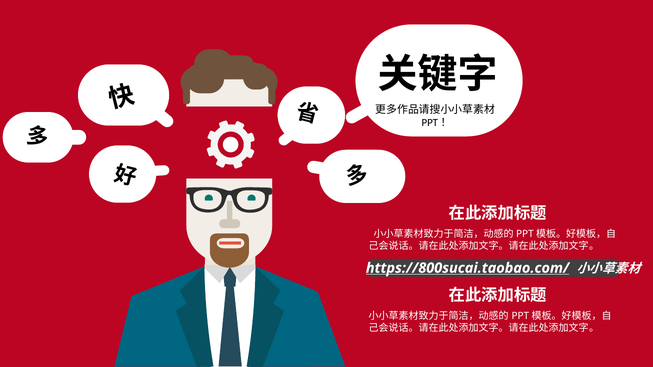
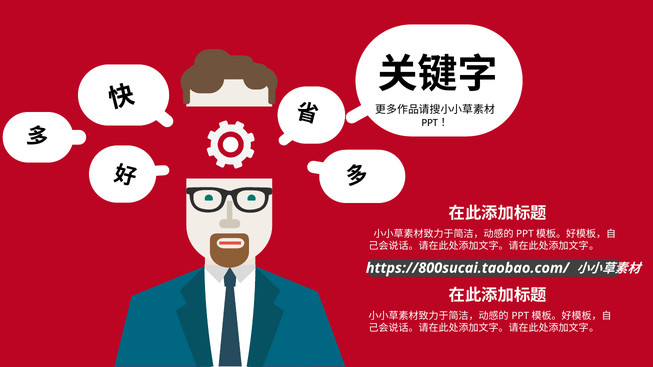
https://800sucai.taobao.com/ underline: present -> none (468, 268)
